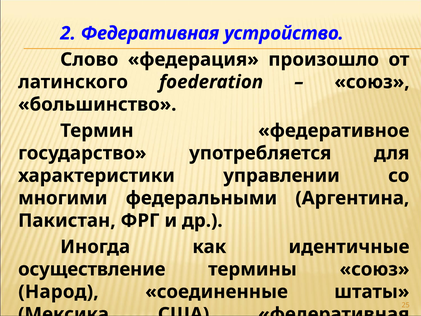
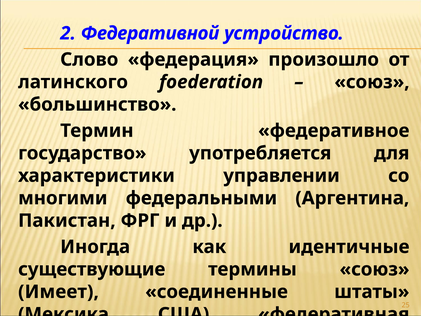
2 Федеративная: Федеративная -> Федеративной (150, 33)
осуществление: осуществление -> существующие (92, 269)
Народ: Народ -> Имеет (58, 292)
